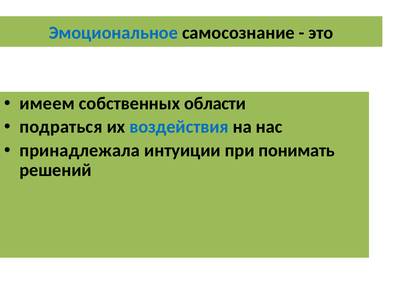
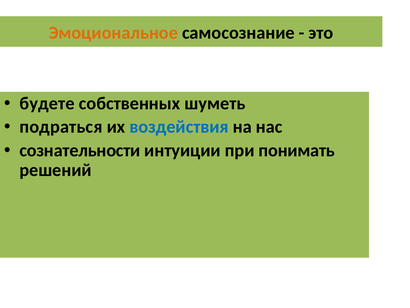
Эмоциональное colour: blue -> orange (113, 33)
имеем: имеем -> будете (47, 103)
области: области -> шуметь (215, 103)
принадлежала: принадлежала -> сознательности (80, 150)
